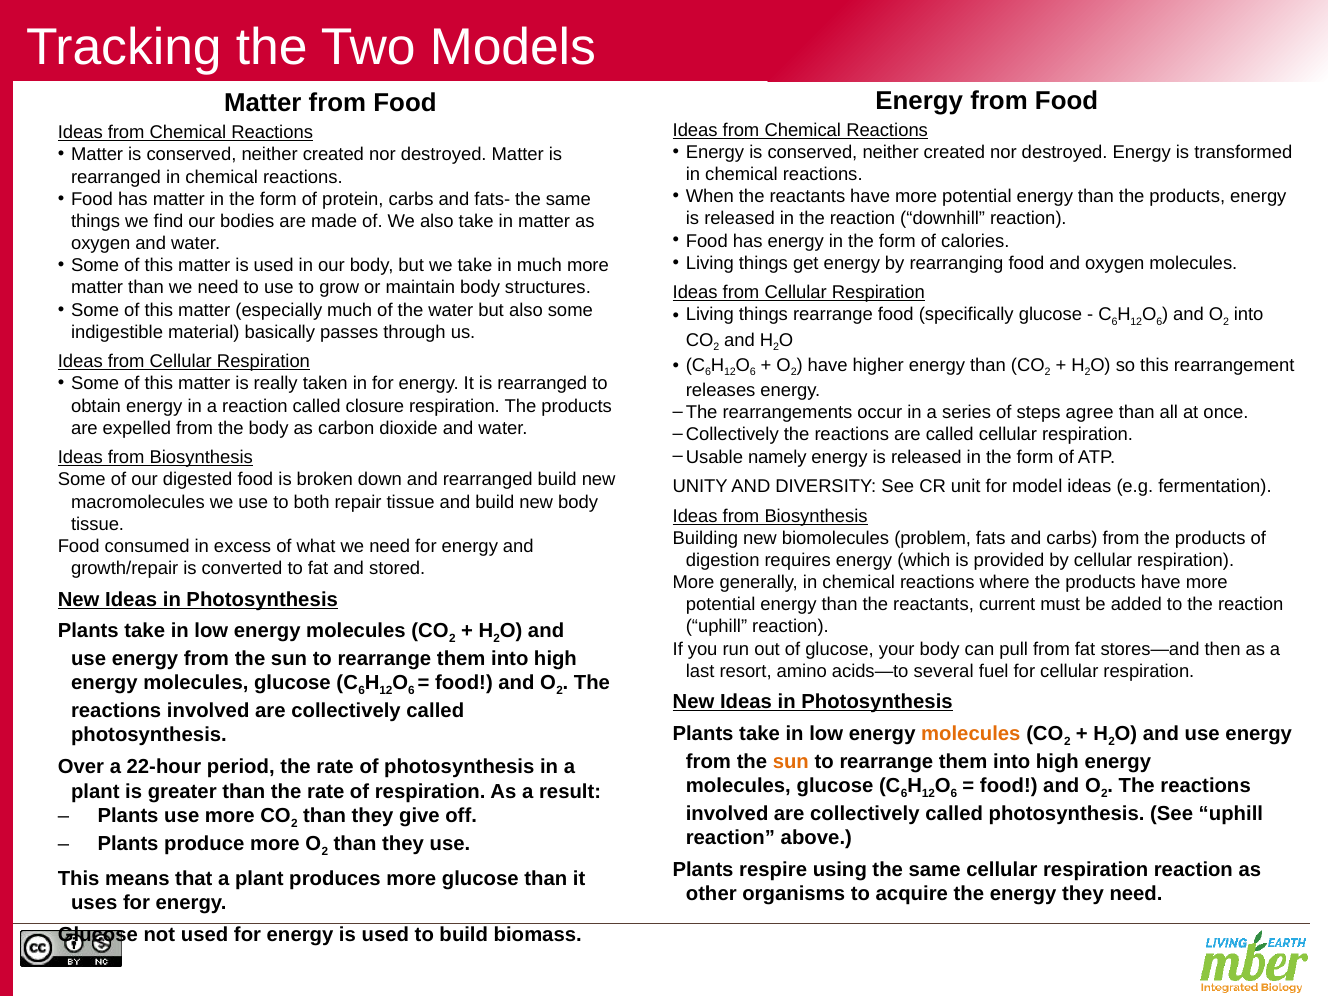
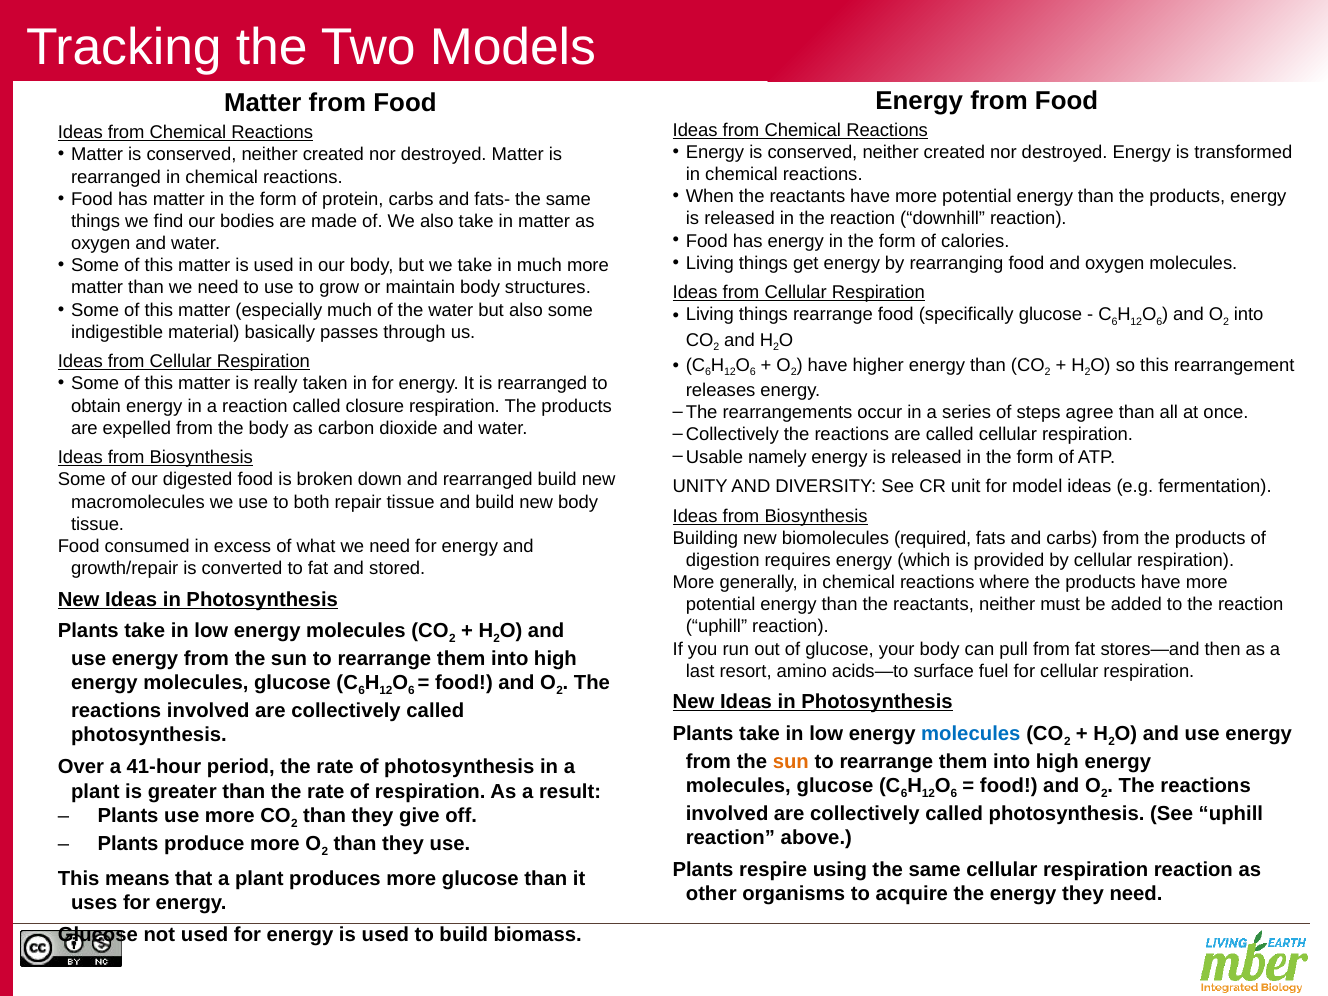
problem: problem -> required (933, 538)
reactants current: current -> neither (1007, 605)
several: several -> surface (944, 671)
molecules colour: orange -> blue (971, 734)
22-hour: 22-hour -> 41-hour (164, 767)
